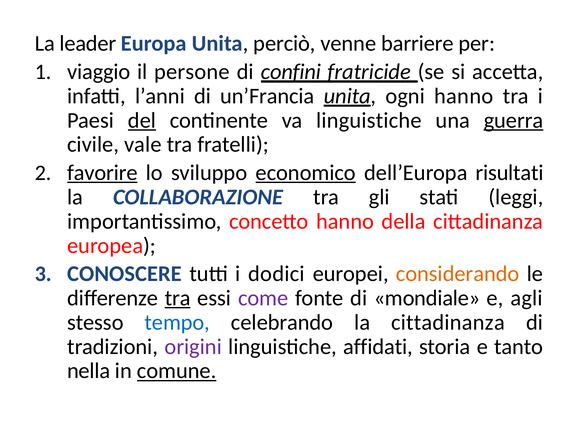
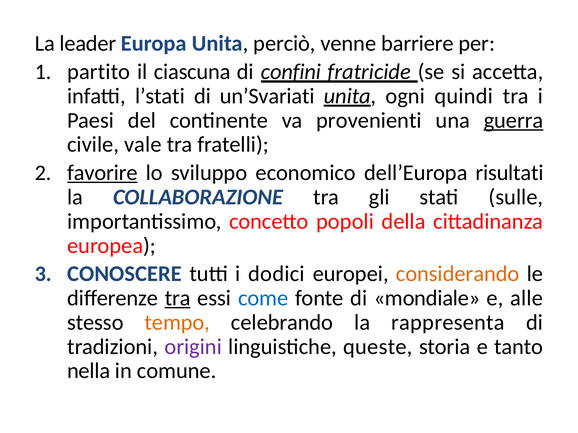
viaggio: viaggio -> partito (99, 72)
persone: persone -> ciascuna (192, 72)
l’anni: l’anni -> l’stati (160, 96)
un’Francia: un’Francia -> un’Svariati (267, 96)
ogni hanno: hanno -> quindi (464, 96)
del underline: present -> none (142, 120)
va linguistiche: linguistiche -> provenienti (369, 120)
economico underline: present -> none (306, 173)
leggi: leggi -> sulle (516, 197)
concetto hanno: hanno -> popoli (345, 222)
come colour: purple -> blue (263, 298)
agli: agli -> alle (527, 298)
tempo colour: blue -> orange (177, 323)
la cittadinanza: cittadinanza -> rappresenta (448, 323)
affidati: affidati -> queste (378, 347)
comune underline: present -> none (177, 371)
